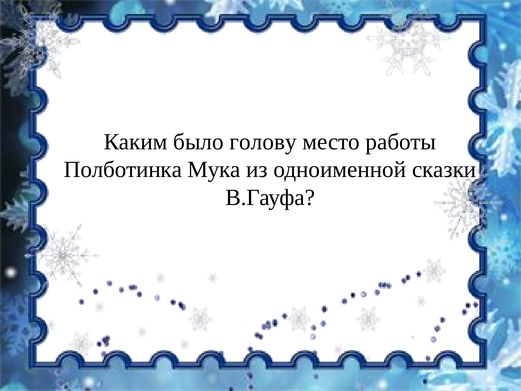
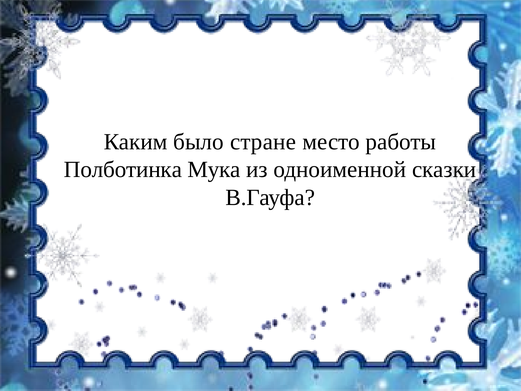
голову: голову -> стране (263, 142)
